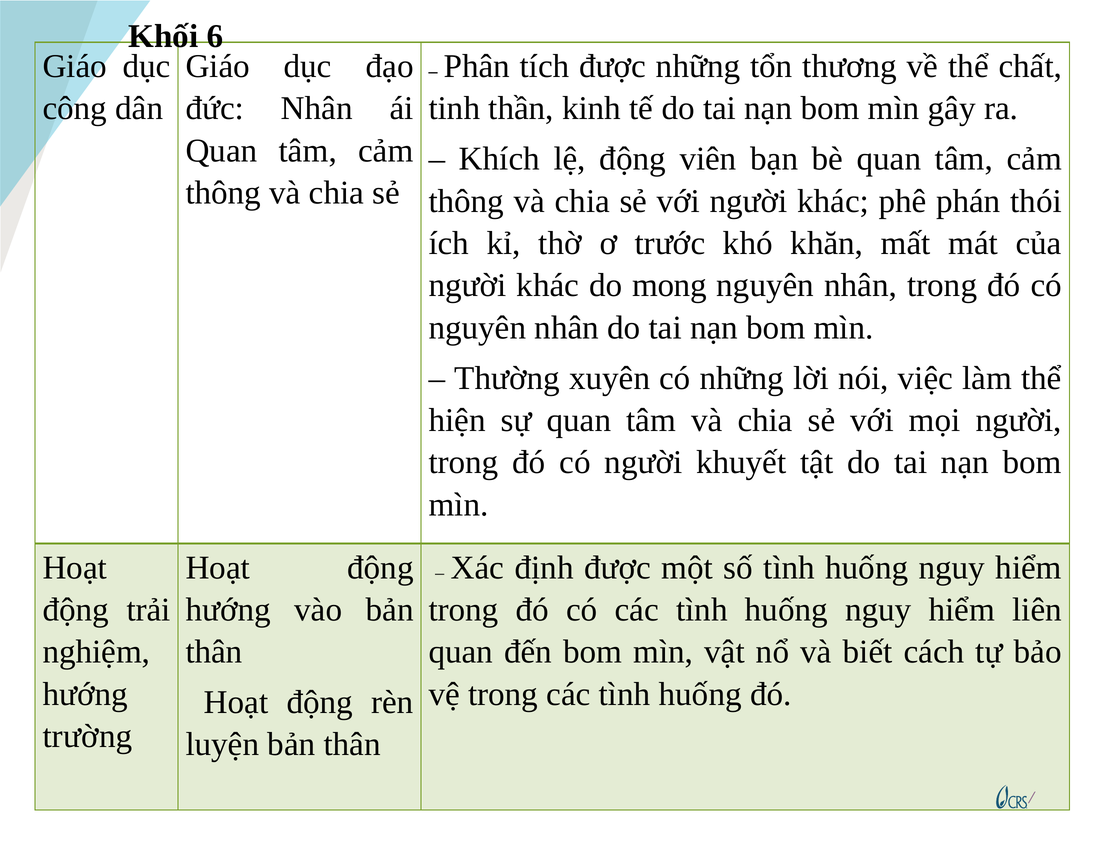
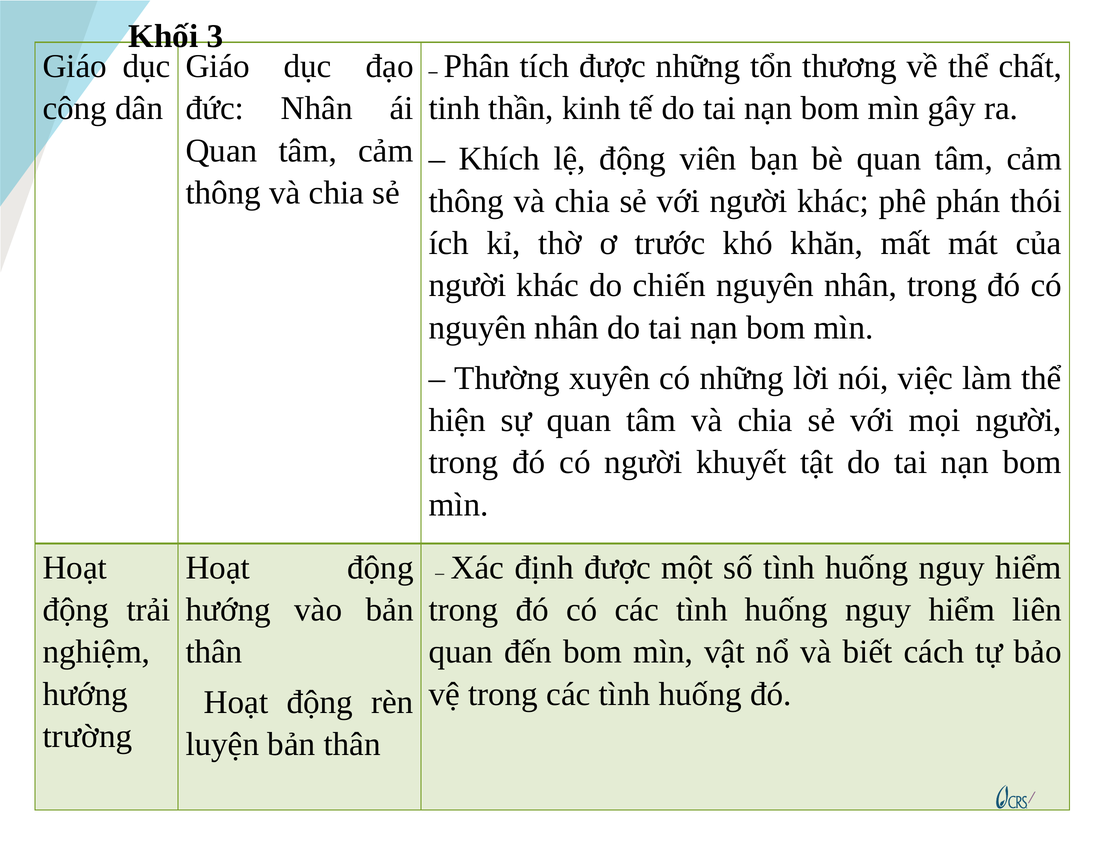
6: 6 -> 3 (215, 36)
mong: mong -> chiến (669, 286)
